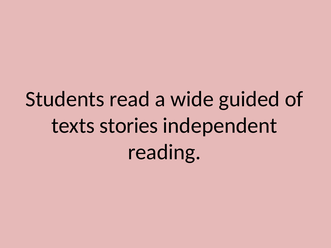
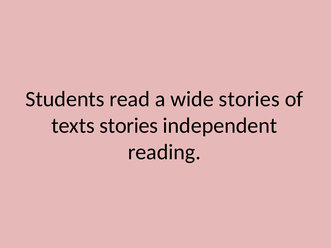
wide guided: guided -> stories (249, 99)
